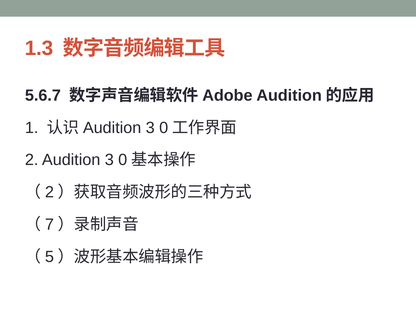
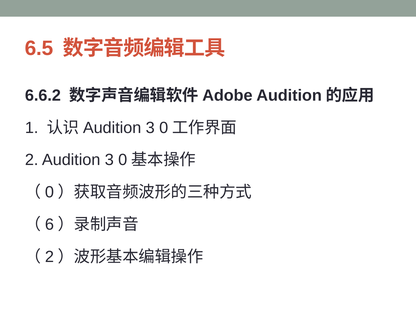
1.3: 1.3 -> 6.5 (39, 48)
5.6.7: 5.6.7 -> 6.6.2 (43, 95)
2: 2 -> 0 (49, 192)
7: 7 -> 6 (49, 225)
5: 5 -> 2 (49, 257)
